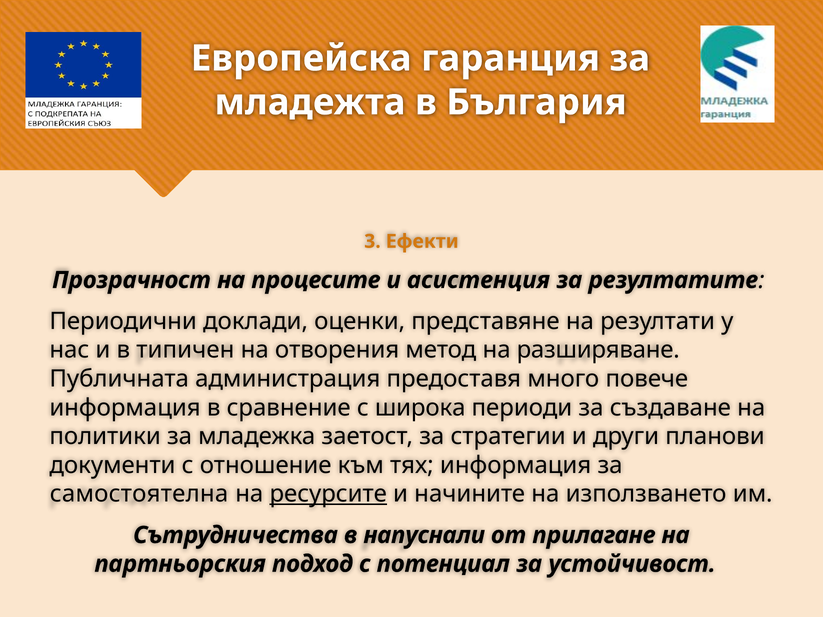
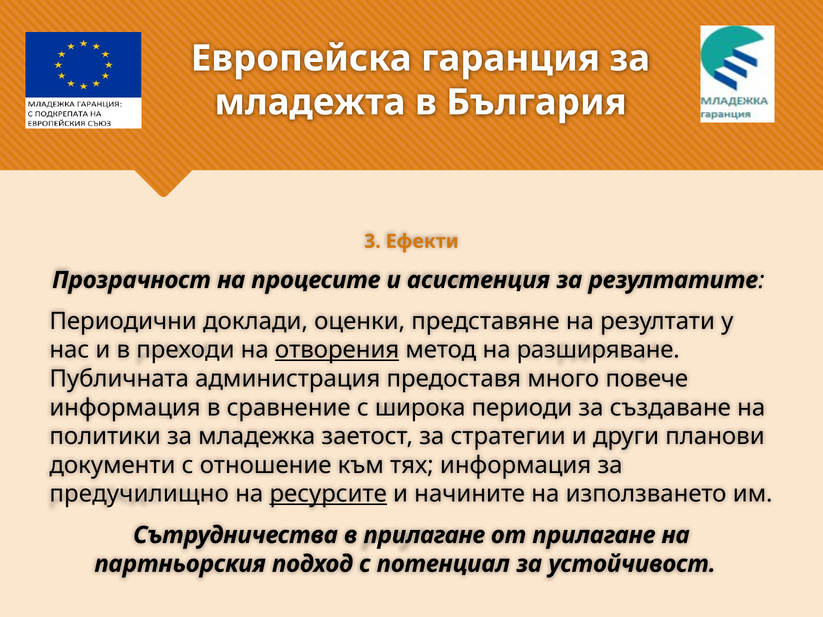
типичен: типичен -> преходи (185, 350)
отворения underline: none -> present (337, 350)
самостоятелна: самостоятелна -> предучилищно (139, 494)
в напуснали: напуснали -> прилагане (424, 535)
